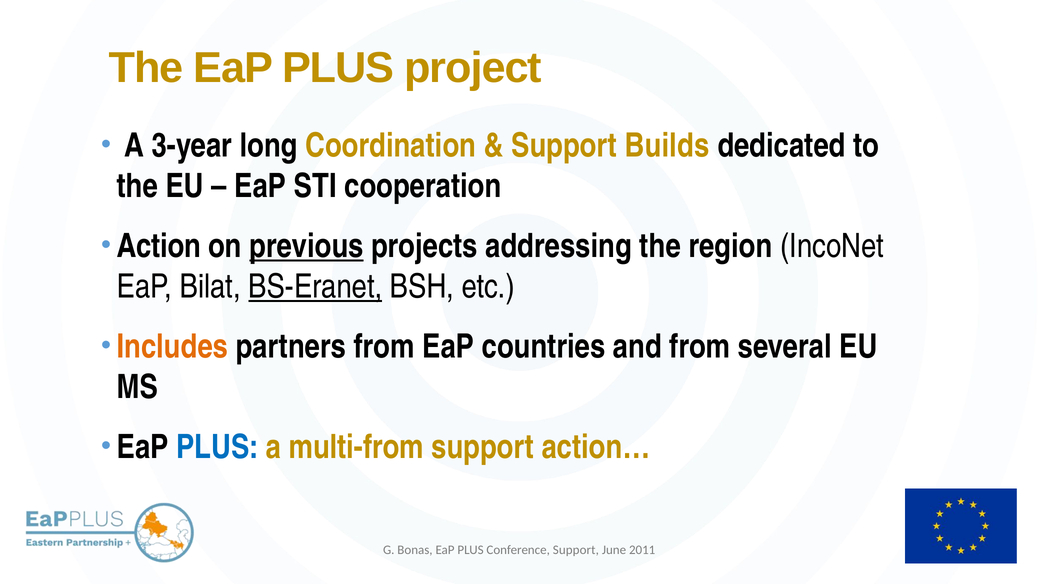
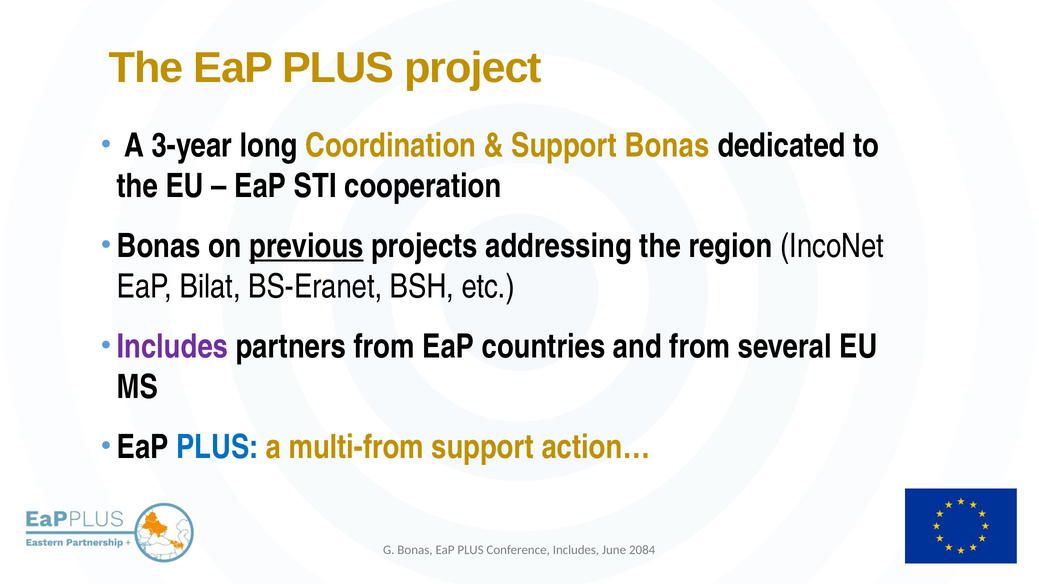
Support Builds: Builds -> Bonas (667, 146)
Action: Action -> Bonas (159, 247)
BS-Eranet underline: present -> none (315, 287)
Includes colour: orange -> purple (172, 347)
Conference Support: Support -> Includes (576, 550)
2011: 2011 -> 2084 (642, 550)
